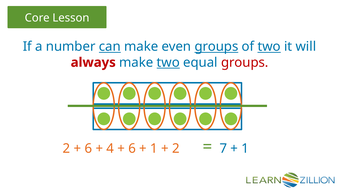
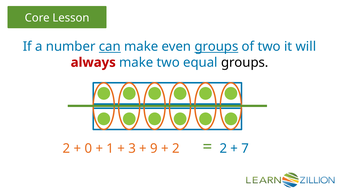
two underline: present -> none (269, 47)
two underline: present -> none (168, 62)
groups colour: red -> black (245, 62)
6: 6 -> 0 (88, 148)
4: 4 -> 1 (110, 148)
6: 6 -> 3 (132, 148)
1: 1 -> 9 (154, 148)
2 7: 7 -> 2 (223, 148)
1: 1 -> 7 (245, 148)
